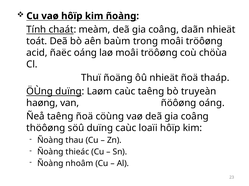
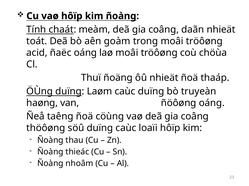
baùm: baùm -> goàm (117, 41)
caùc taêng: taêng -> duïng (151, 92)
